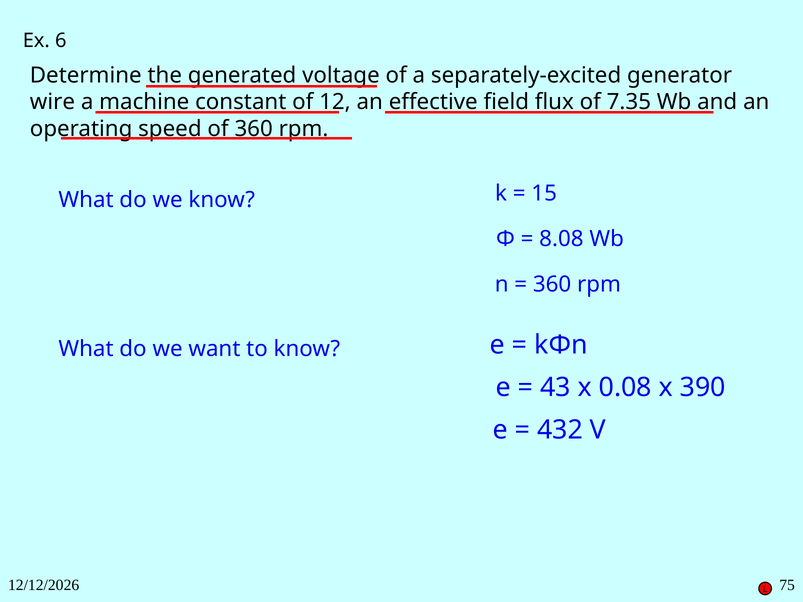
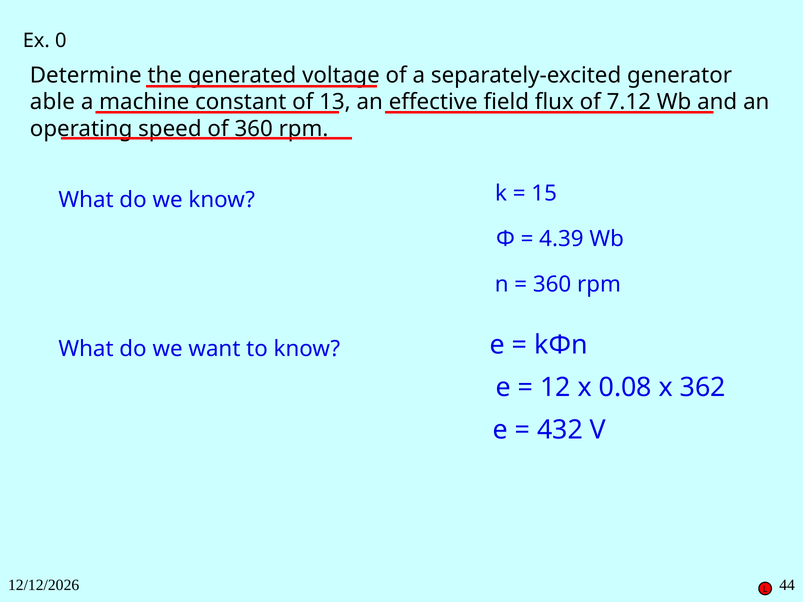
6: 6 -> 0 (61, 40)
wire: wire -> able (52, 102)
12: 12 -> 13 (335, 102)
7.35: 7.35 -> 7.12 (629, 102)
8.08: 8.08 -> 4.39 (561, 239)
43: 43 -> 12 (555, 388)
390: 390 -> 362 (703, 388)
75: 75 -> 44 (787, 585)
